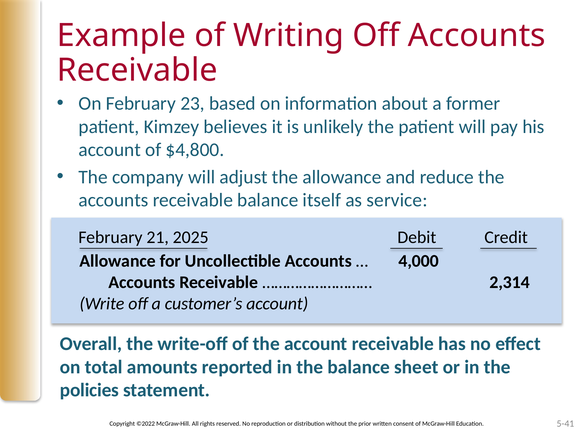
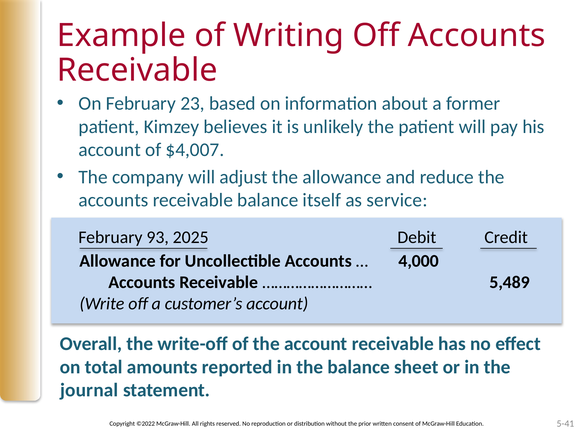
$4,800: $4,800 -> $4,007 (195, 150)
21: 21 -> 93 (158, 237)
2,314: 2,314 -> 5,489 (510, 282)
policies: policies -> journal (89, 390)
